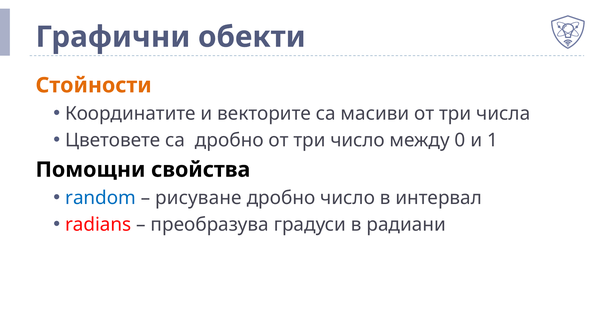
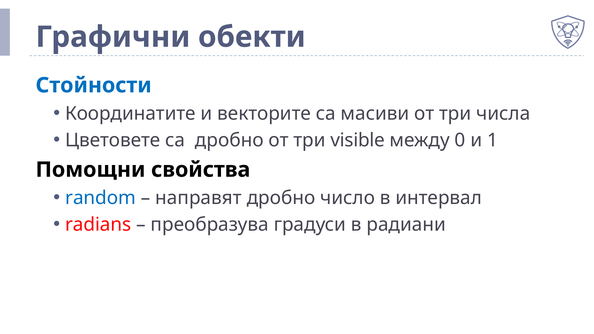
Стойности colour: orange -> blue (94, 85)
три число: число -> visible (358, 140)
рисуване: рисуване -> направят (198, 198)
